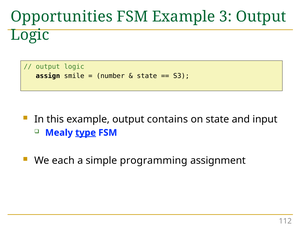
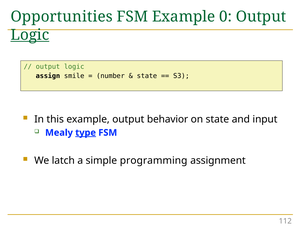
3: 3 -> 0 (226, 17)
Logic underline: none -> present (30, 35)
contains: contains -> behavior (168, 119)
each: each -> latch (63, 161)
